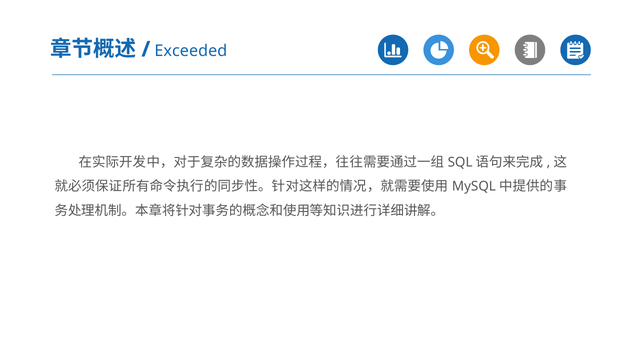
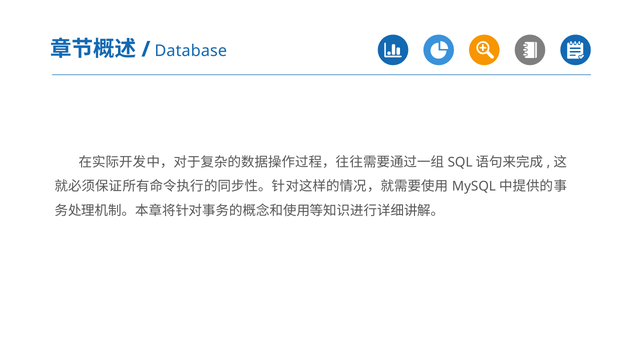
Exceeded: Exceeded -> Database (191, 51)
